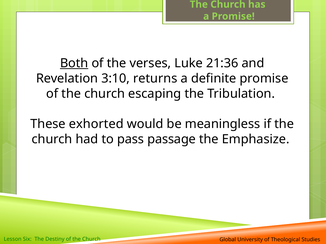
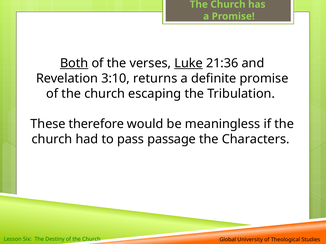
Luke underline: none -> present (189, 63)
exhorted: exhorted -> therefore (96, 124)
Emphasize: Emphasize -> Characters (256, 139)
